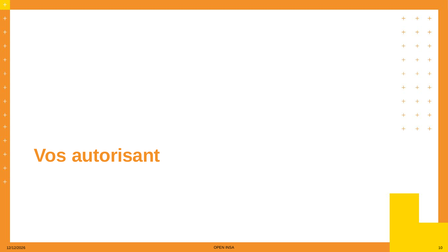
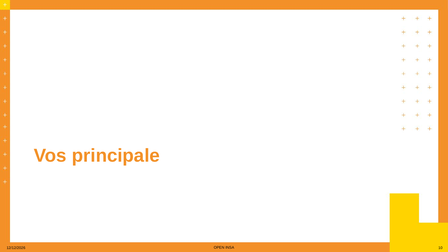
autorisant: autorisant -> principale (116, 156)
